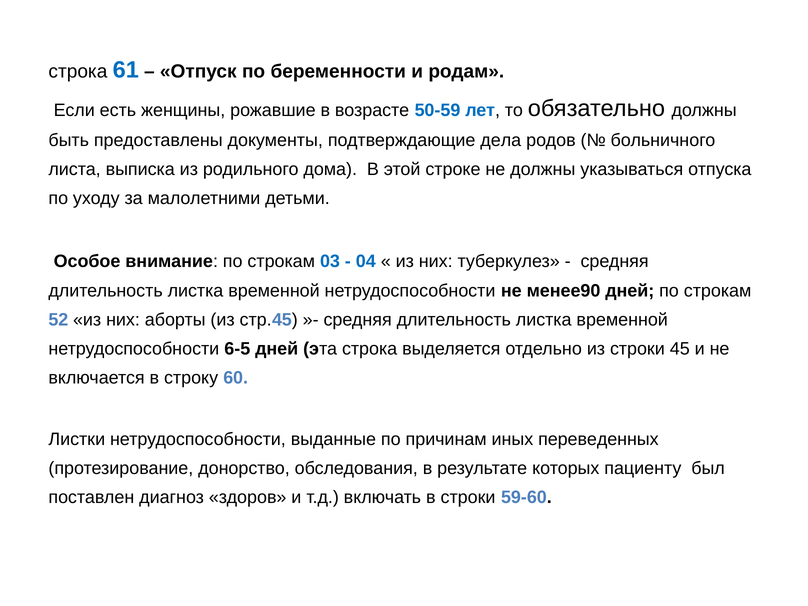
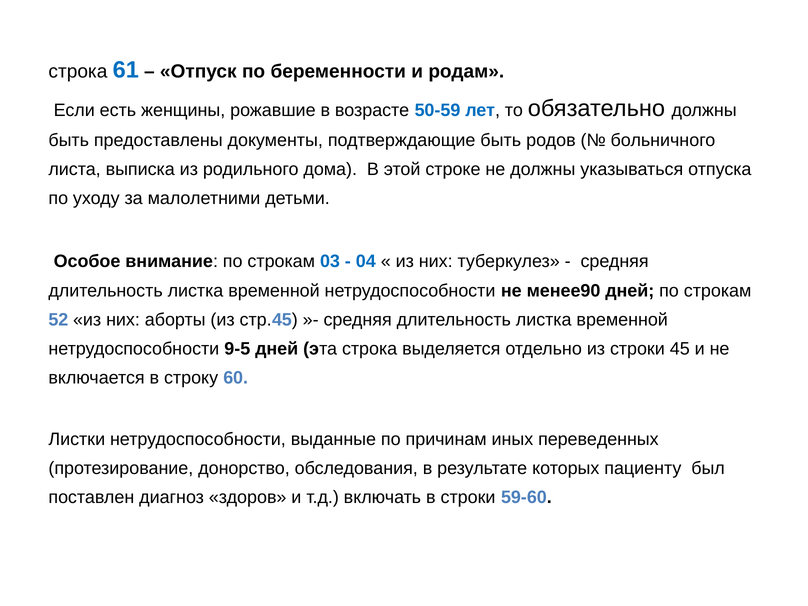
подтверждающие дела: дела -> быть (501, 140)
6-5: 6-5 -> 9-5 (237, 349)
